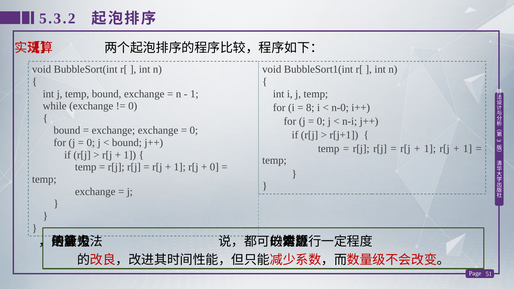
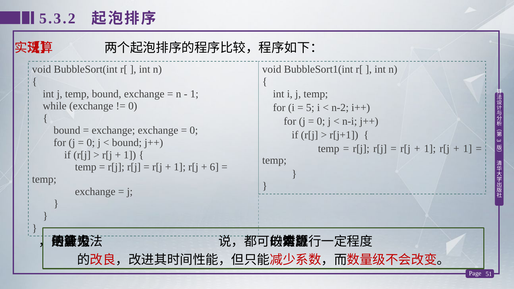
8: 8 -> 5 (310, 108)
n-0: n-0 -> n-2 (340, 108)
0: 0 -> 6 (214, 167)
